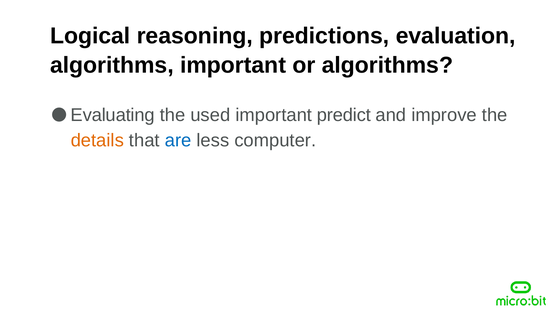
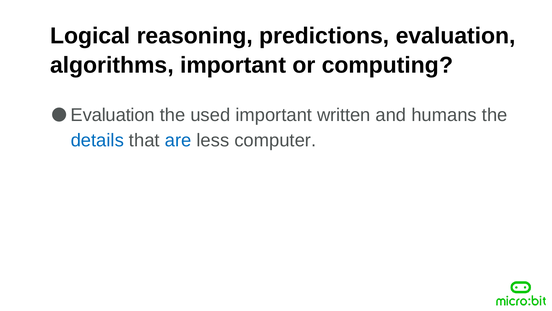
or algorithms: algorithms -> computing (387, 65)
Evaluating: Evaluating -> Evaluation (113, 115)
predict: predict -> written (344, 115)
improve: improve -> humans (444, 115)
details colour: orange -> blue (97, 140)
